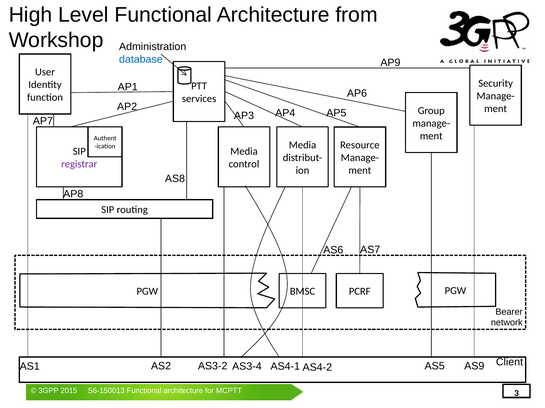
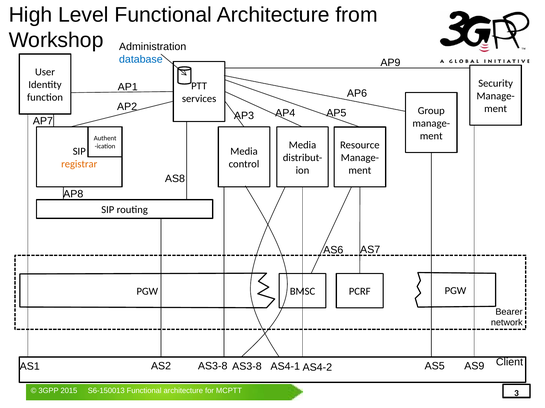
registrar colour: purple -> orange (79, 164)
AS3-2: AS3-2 -> AS3-8 (213, 367)
AS3-4: AS3-4 -> AS3-8 (247, 367)
